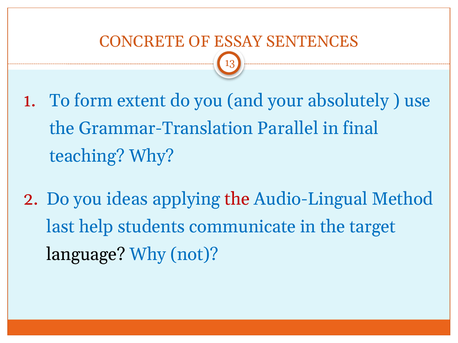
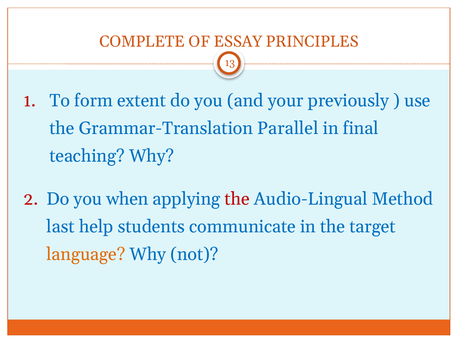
CONCRETE: CONCRETE -> COMPLETE (142, 42)
SENTENCES: SENTENCES -> PRINCIPLES (312, 42)
absolutely: absolutely -> previously (348, 101)
ideas: ideas -> when (127, 199)
language colour: black -> orange (86, 255)
